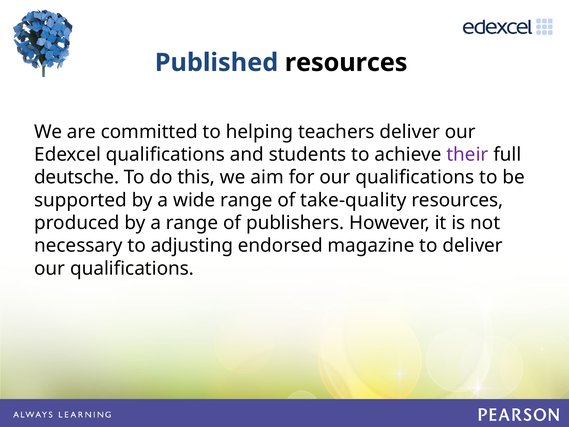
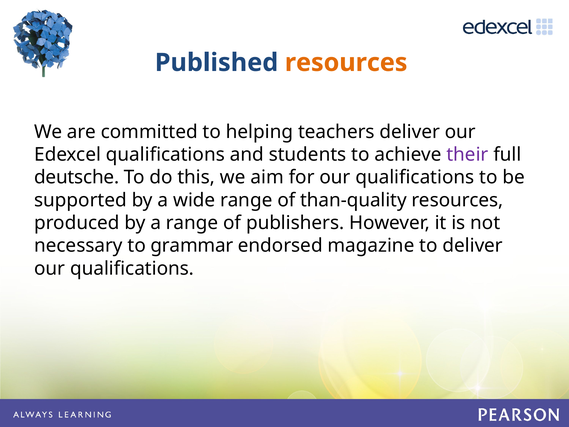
resources colour: black -> orange (346, 63)
take-quality: take-quality -> than-quality (353, 200)
adjusting: adjusting -> grammar (192, 246)
